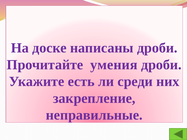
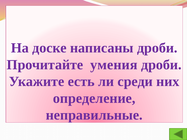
закрепление: закрепление -> определение (94, 98)
